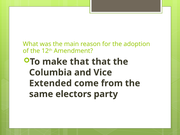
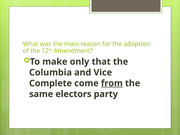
make that: that -> only (79, 62)
Extended: Extended -> Complete (51, 83)
from underline: none -> present (112, 83)
